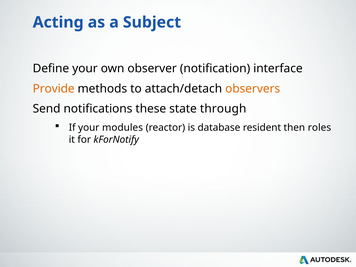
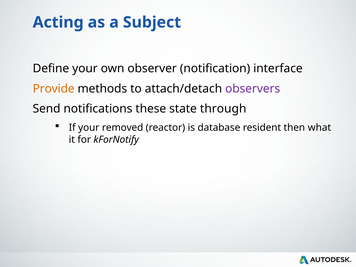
observers colour: orange -> purple (253, 89)
modules: modules -> removed (123, 128)
roles: roles -> what (319, 128)
